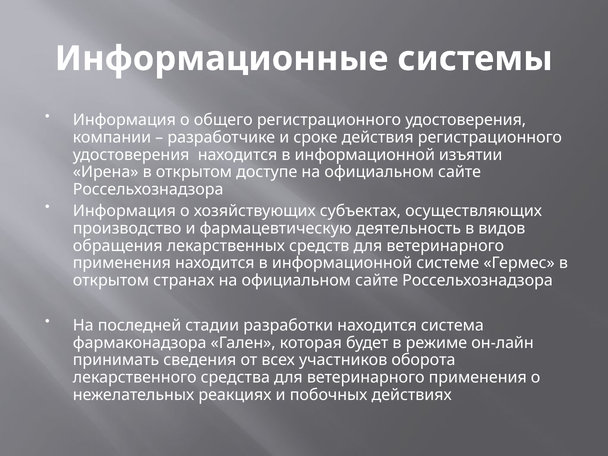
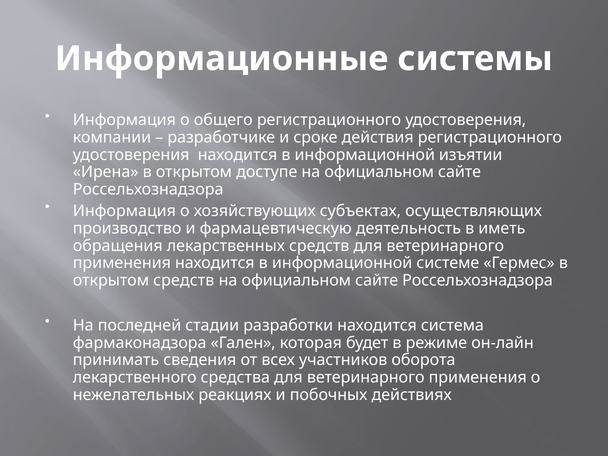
видов: видов -> иметь (502, 228)
открытом странах: странах -> средств (184, 280)
